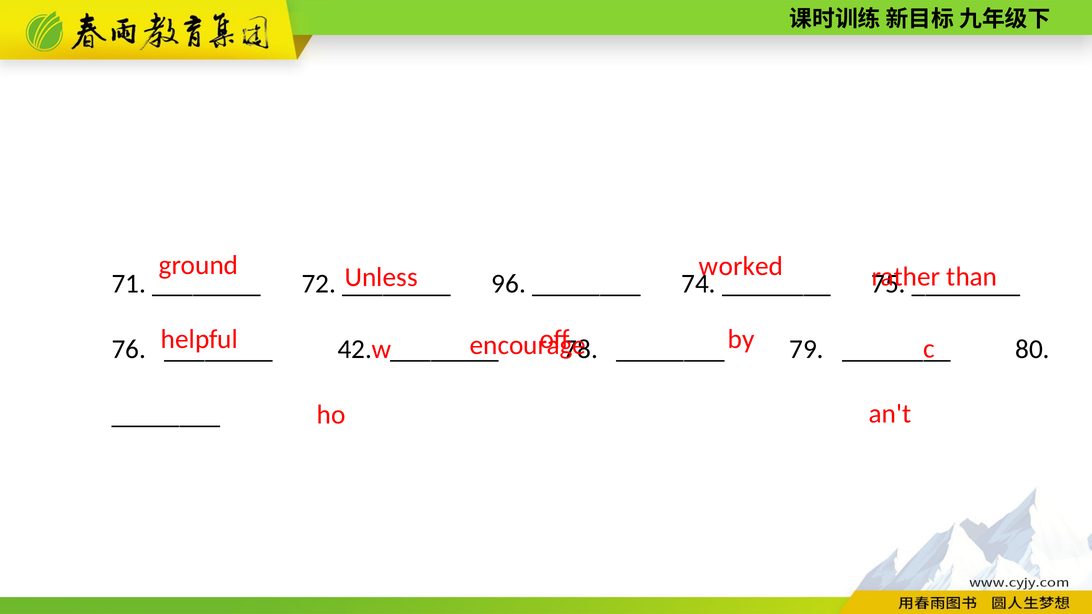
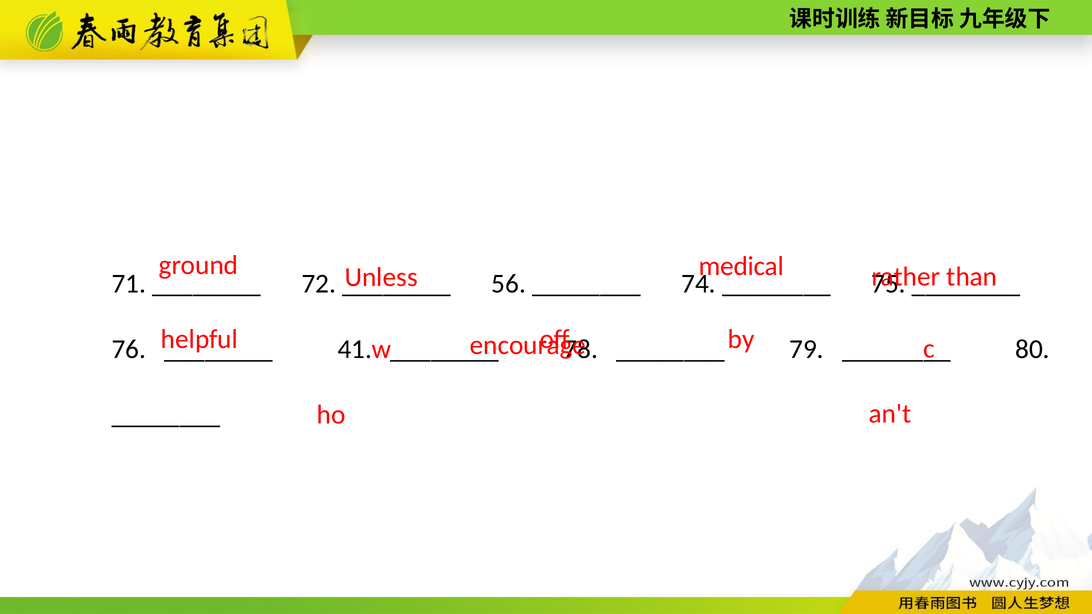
worked: worked -> medical (741, 267)
96: 96 -> 56 (509, 284)
42: 42 -> 41 (355, 350)
